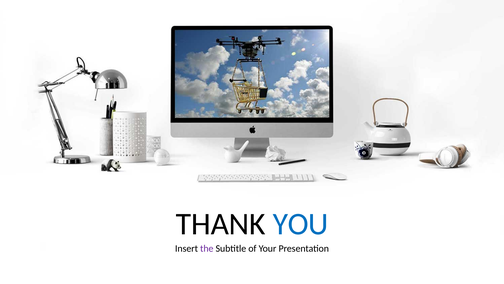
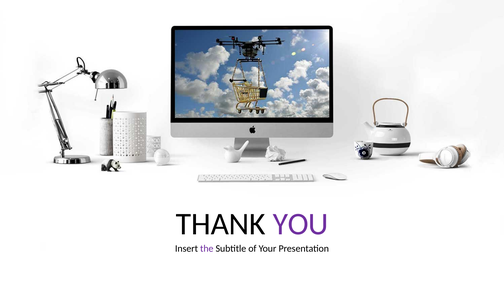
YOU colour: blue -> purple (301, 224)
